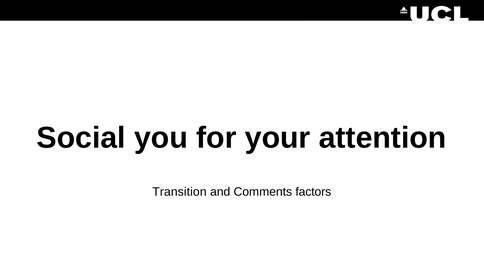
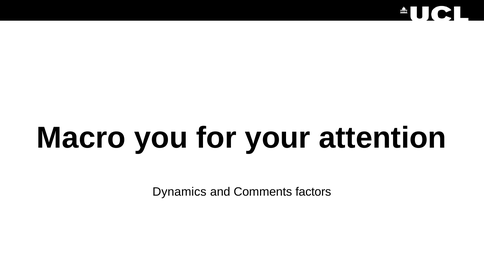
Social: Social -> Macro (81, 138)
Transition: Transition -> Dynamics (179, 192)
